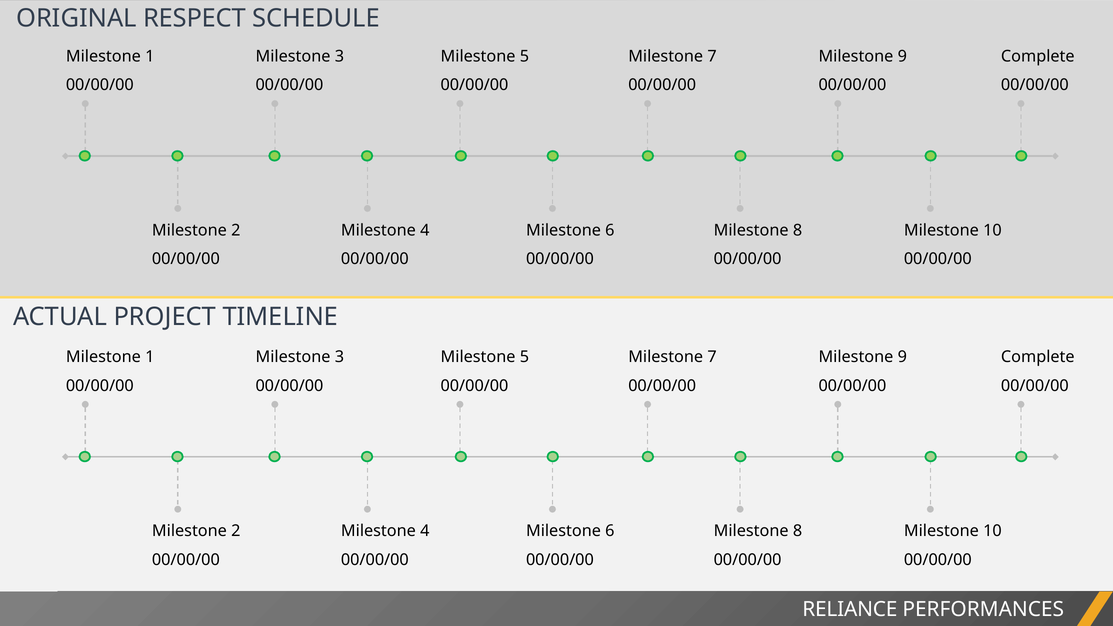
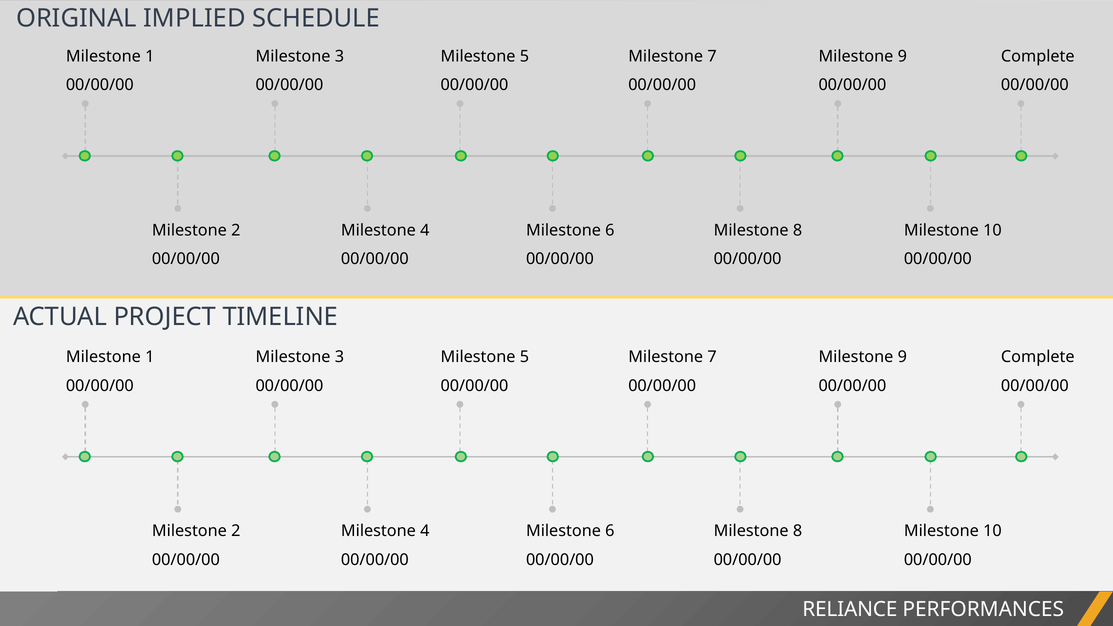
RESPECT: RESPECT -> IMPLIED (194, 18)
